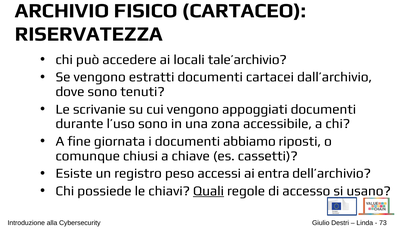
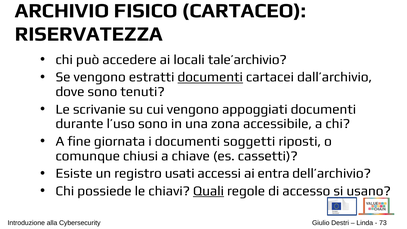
documenti underline: none -> present (210, 77)
abbiamo: abbiamo -> soggetti (249, 141)
peso: peso -> usati (180, 173)
